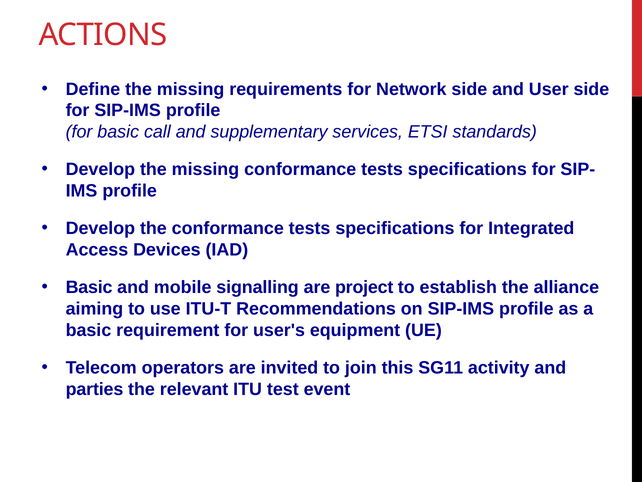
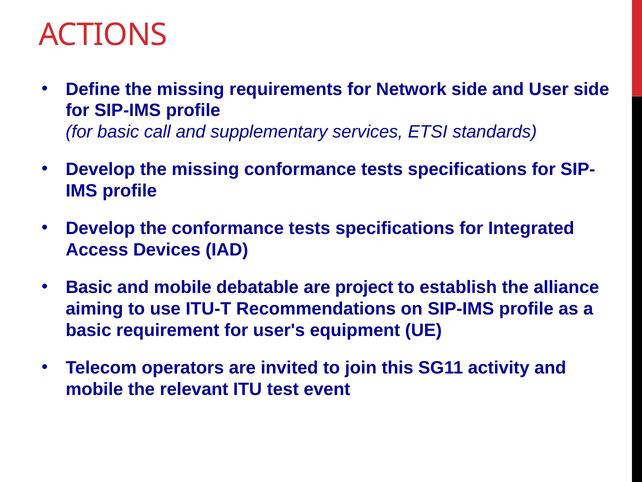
signalling: signalling -> debatable (258, 287)
parties: parties -> mobile (94, 389)
